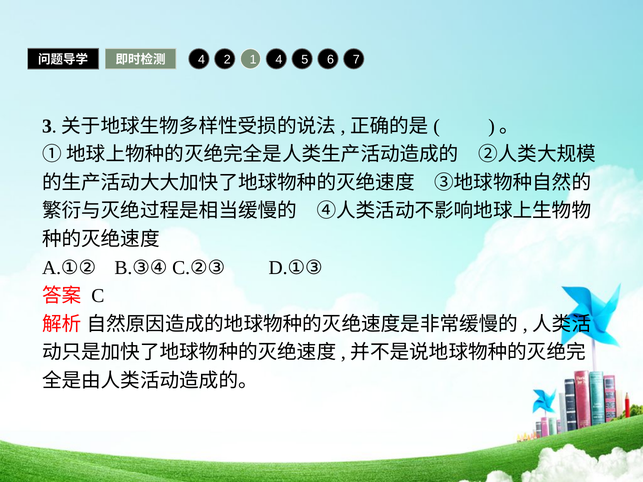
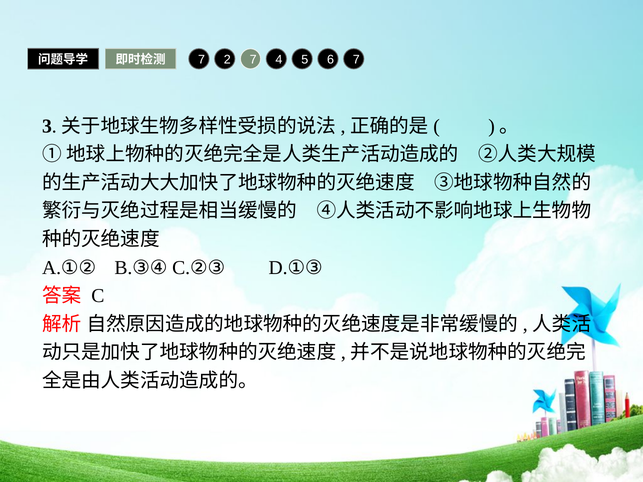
4: 4 -> 7 (202, 60)
2 1: 1 -> 7 (253, 60)
